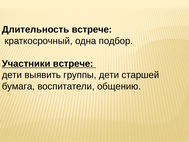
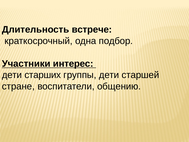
Участники встрече: встрече -> интерес (73, 64)
выявить: выявить -> старших (43, 75)
бумага: бумага -> стране (18, 86)
